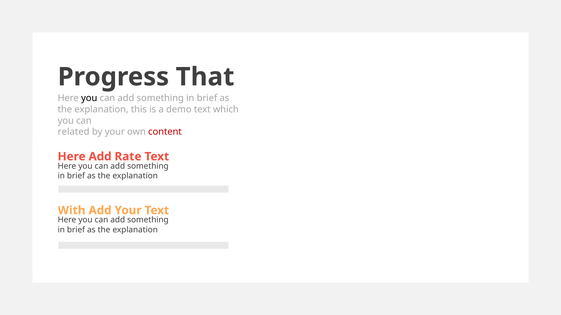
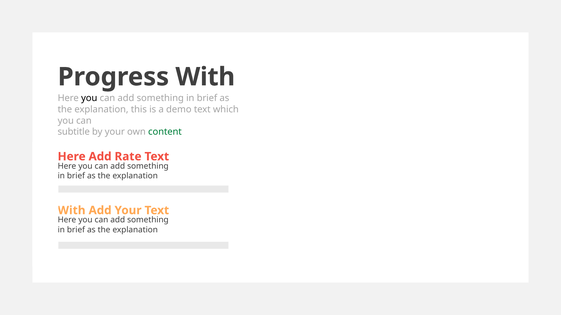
Progress That: That -> With (205, 77)
related: related -> subtitle (74, 132)
content colour: red -> green (165, 132)
